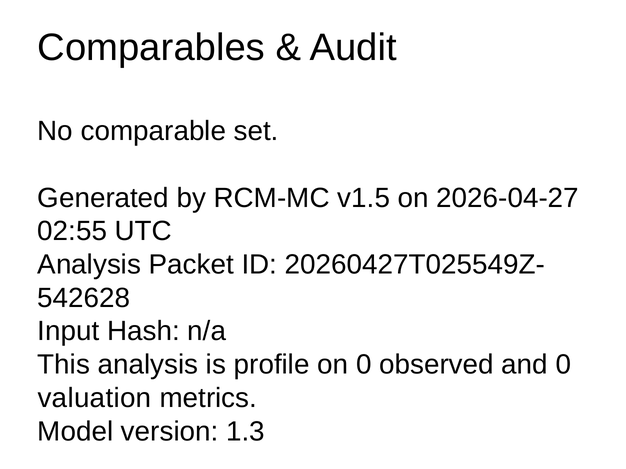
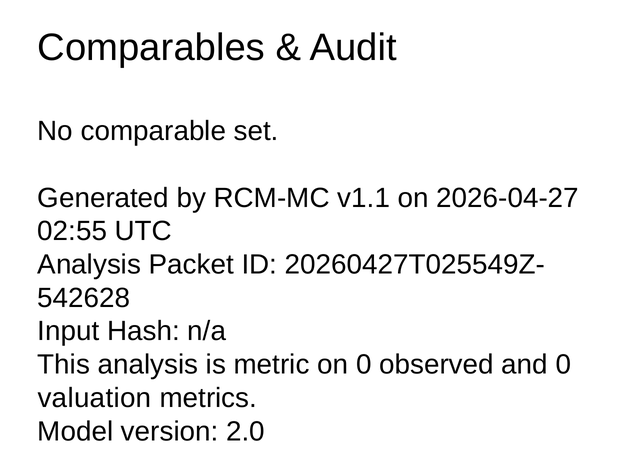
v1.5: v1.5 -> v1.1 (364, 198)
profile: profile -> metric (272, 365)
1.3: 1.3 -> 2.0 (246, 432)
